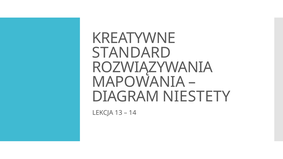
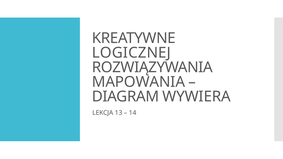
STANDARD: STANDARD -> LOGICZNEJ (131, 53)
NIESTETY: NIESTETY -> WYWIERA (197, 97)
